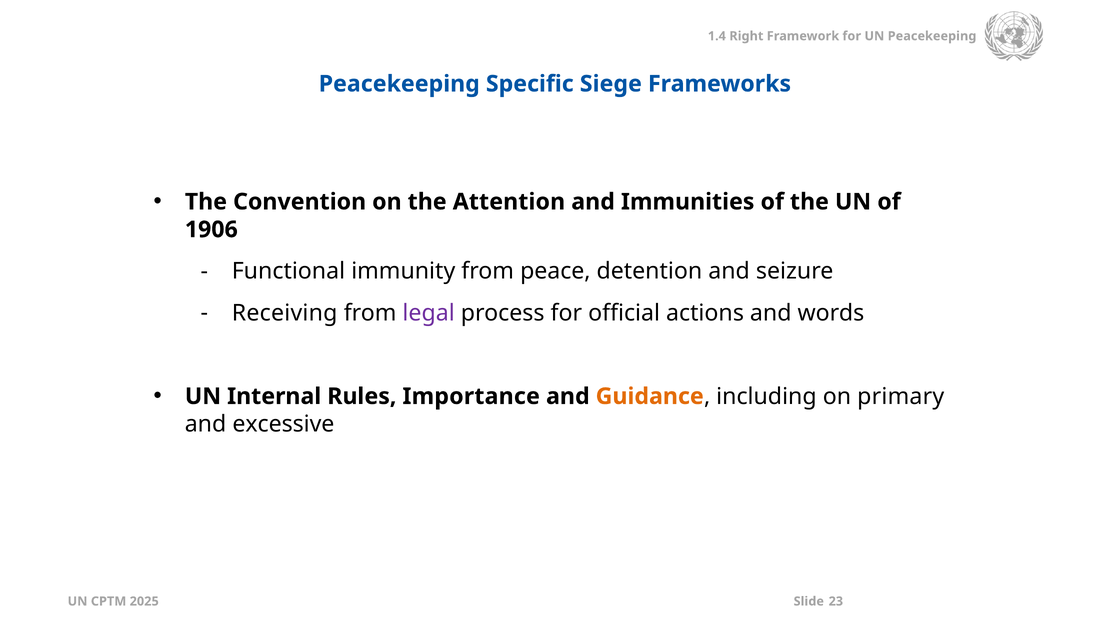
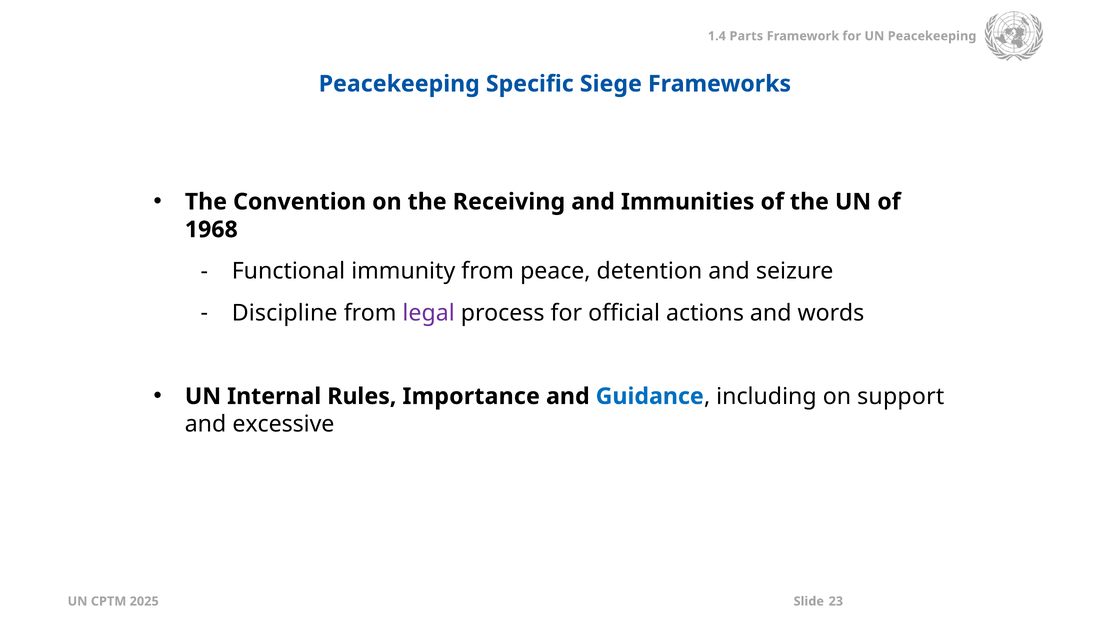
Right: Right -> Parts (746, 36)
Attention: Attention -> Receiving (509, 202)
1906: 1906 -> 1968 (211, 229)
Receiving: Receiving -> Discipline (285, 313)
Guidance colour: orange -> blue (650, 396)
primary: primary -> support (901, 396)
